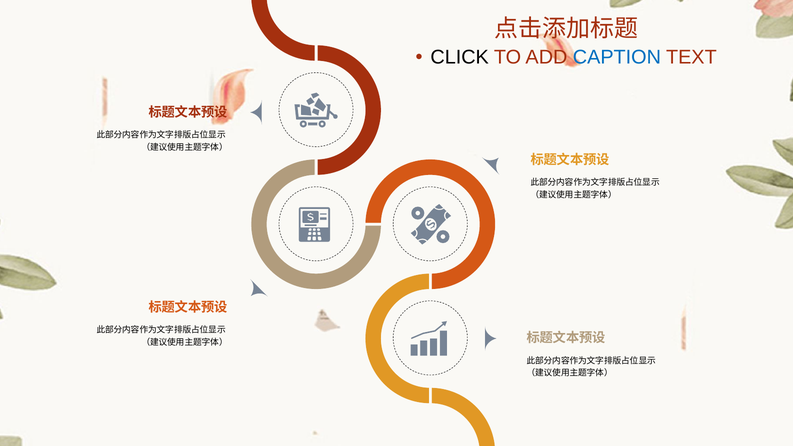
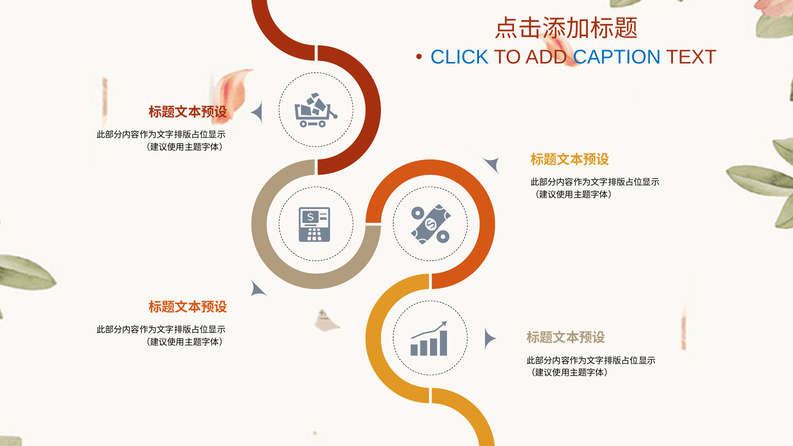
CLICK colour: black -> blue (460, 57)
